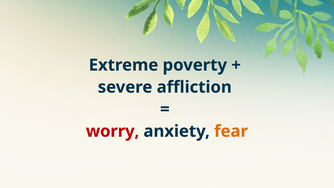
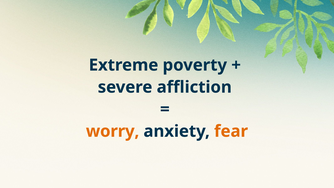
worry colour: red -> orange (113, 131)
